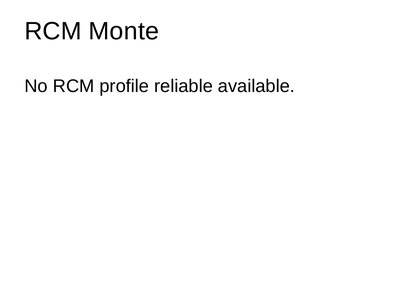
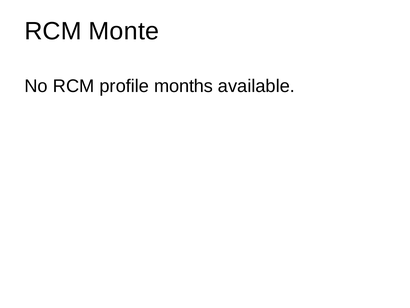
reliable: reliable -> months (184, 86)
